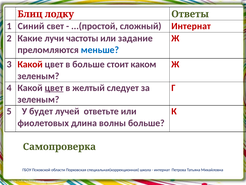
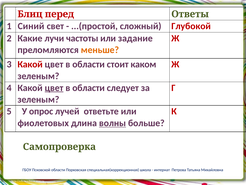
лодку: лодку -> перед (59, 14)
сложный Интернат: Интернат -> Глубокой (191, 26)
меньше colour: blue -> orange (100, 50)
больше: больше -> области (89, 64)
желтый: желтый -> области (89, 88)
будет: будет -> опрос (41, 111)
волны underline: none -> present (112, 123)
